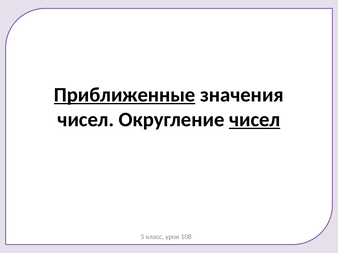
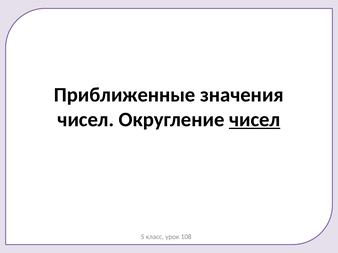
Приближенные underline: present -> none (125, 95)
